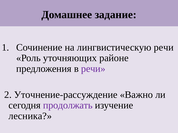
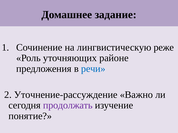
лингвистическую речи: речи -> реже (164, 48)
речи colour: purple -> blue (93, 69)
лесника: лесника -> понятие (30, 116)
